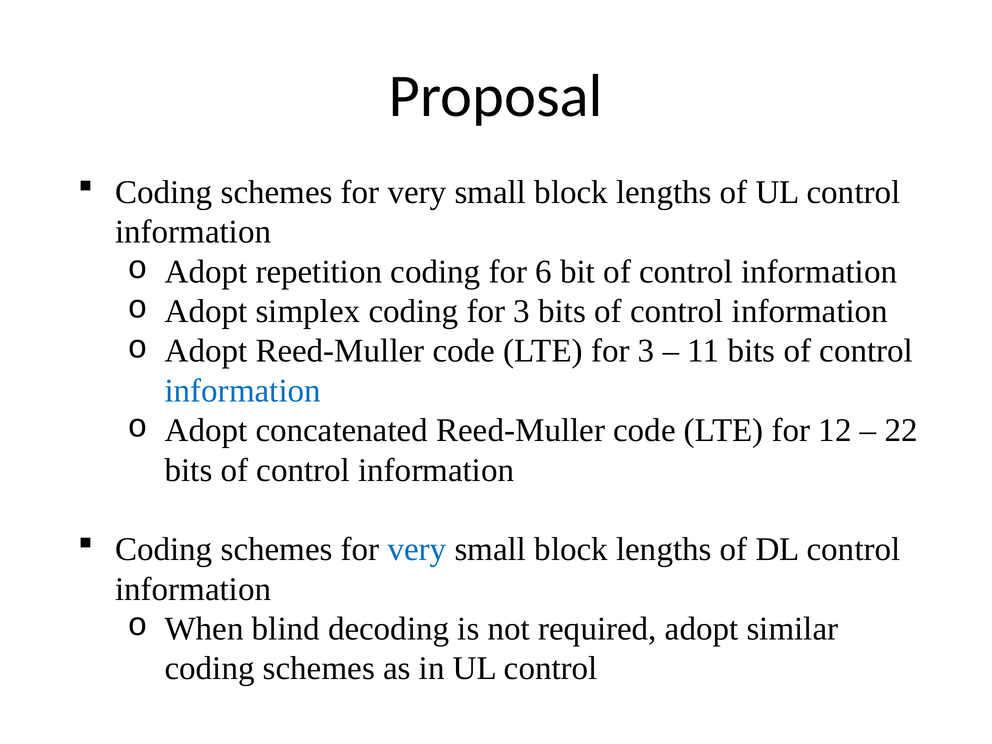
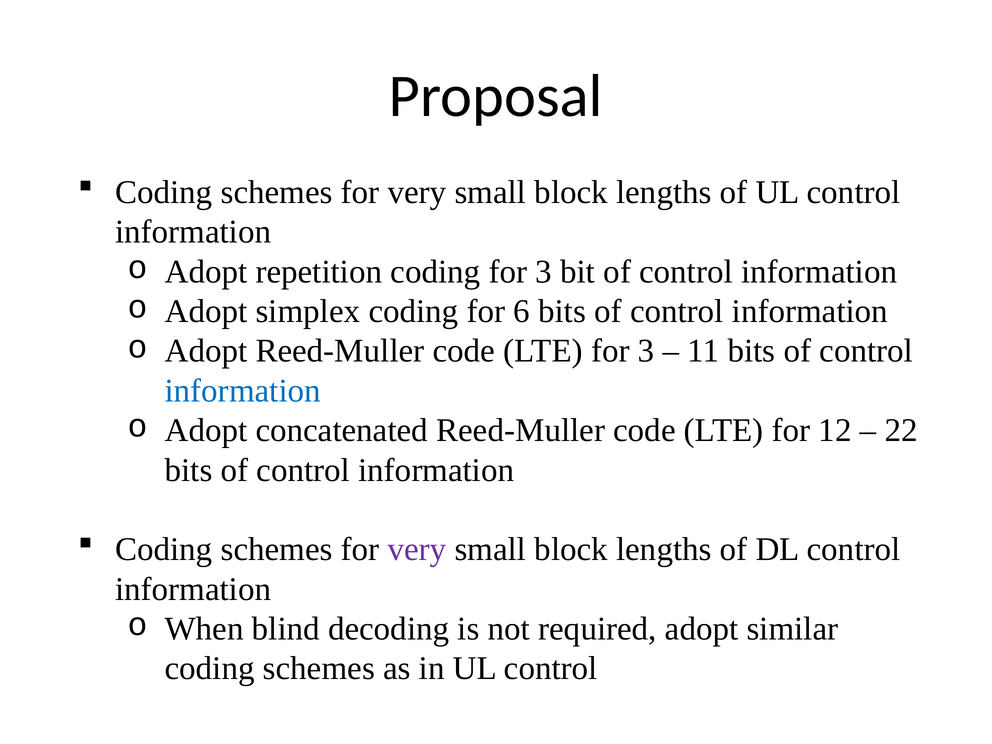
coding for 6: 6 -> 3 (544, 272)
coding for 3: 3 -> 6 (522, 311)
very colour: blue -> purple (417, 549)
